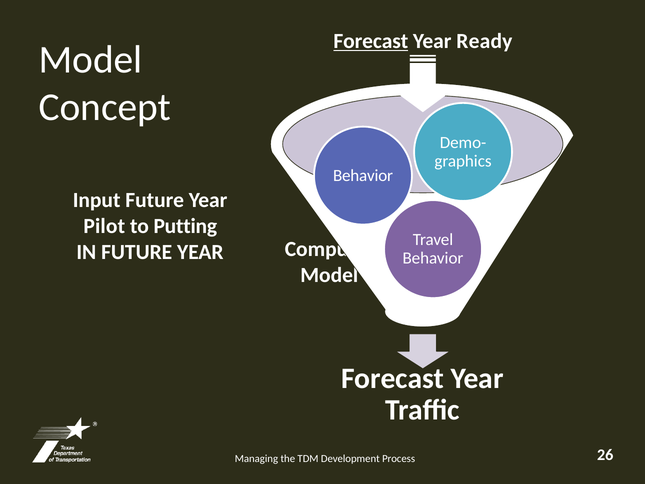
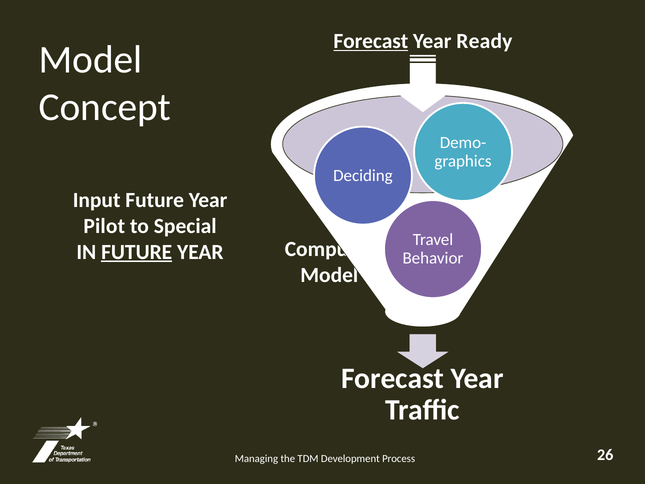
Behavior: Behavior -> Deciding (363, 175)
Putting: Putting -> Special (185, 226)
FUTURE underline: none -> present (137, 252)
